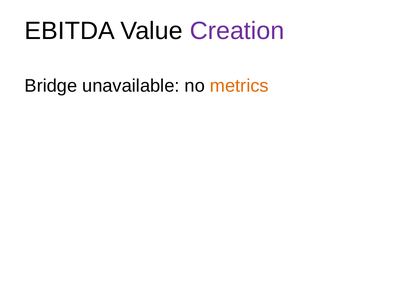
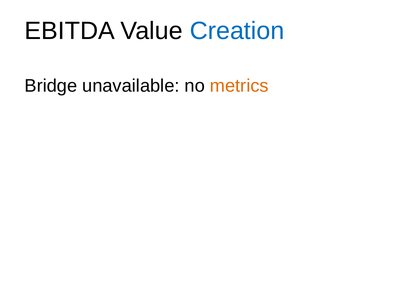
Creation colour: purple -> blue (237, 31)
